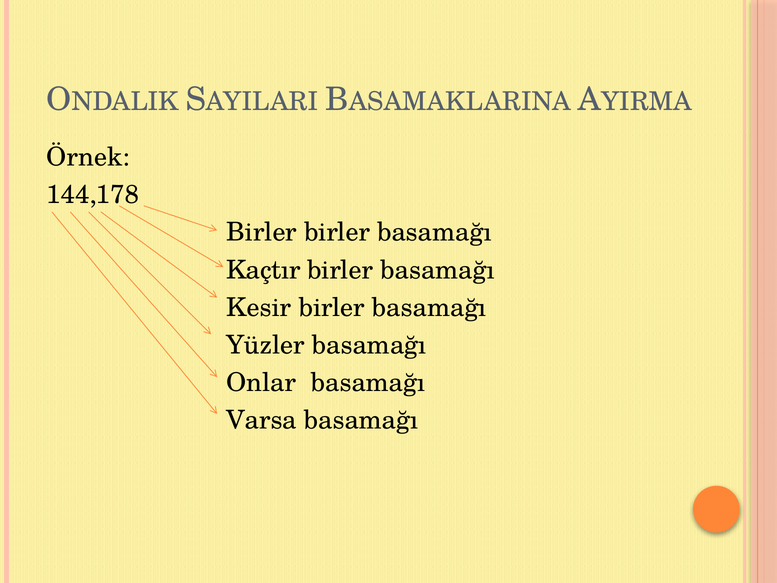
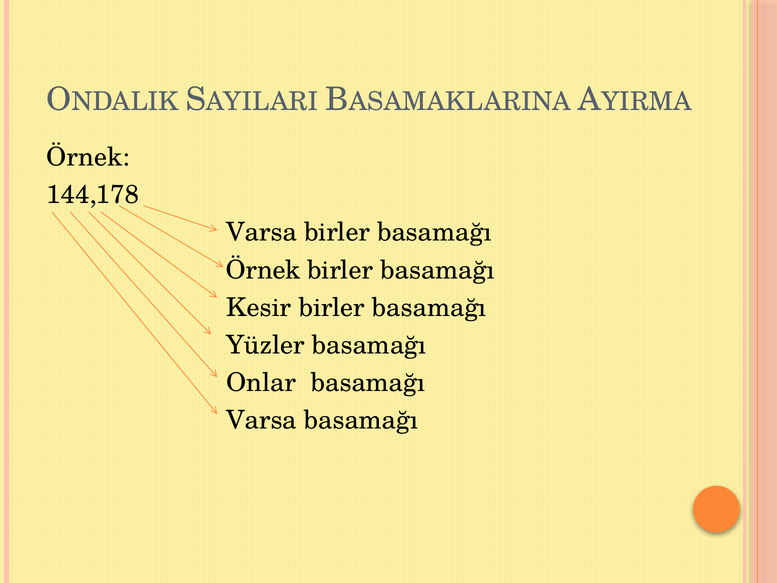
Birler: Birler -> Varsa (262, 232)
Kaçtır: Kaçtır -> Örnek (263, 270)
